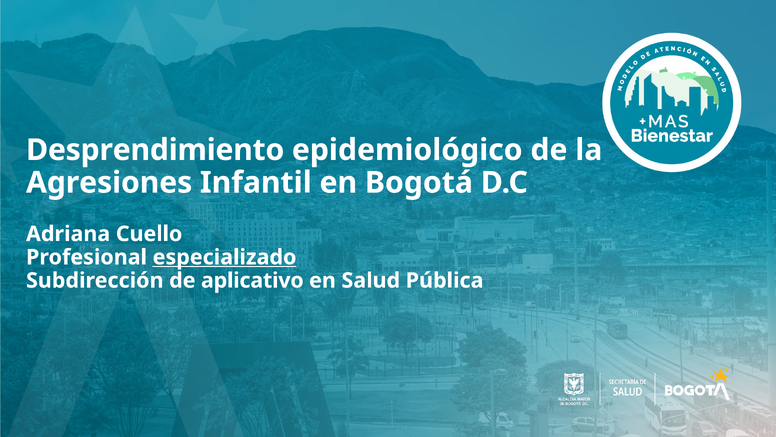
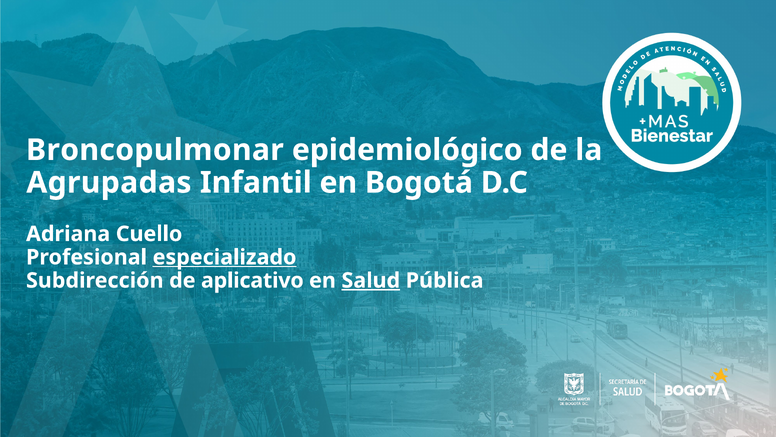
Desprendimiento: Desprendimiento -> Broncopulmonar (155, 150)
Agresiones: Agresiones -> Agrupadas (109, 182)
Salud underline: none -> present (371, 280)
